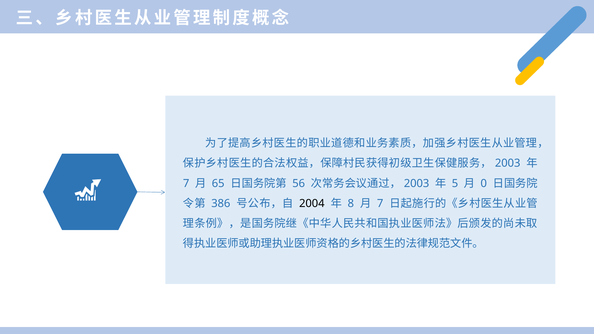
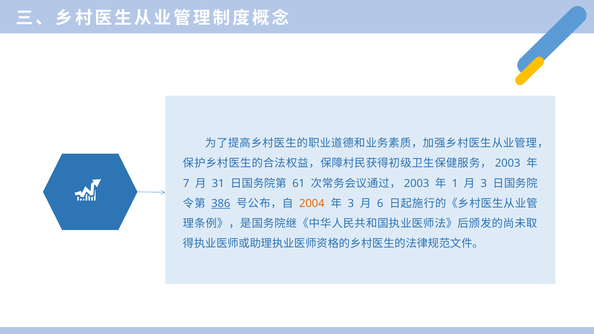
65: 65 -> 31 (218, 183)
56: 56 -> 61 (299, 183)
5: 5 -> 1 (455, 183)
0: 0 -> 3 (484, 183)
386 underline: none -> present (221, 203)
2004 colour: black -> orange (312, 203)
8: 8 -> 3 (351, 203)
7: 7 -> 6 (380, 203)
